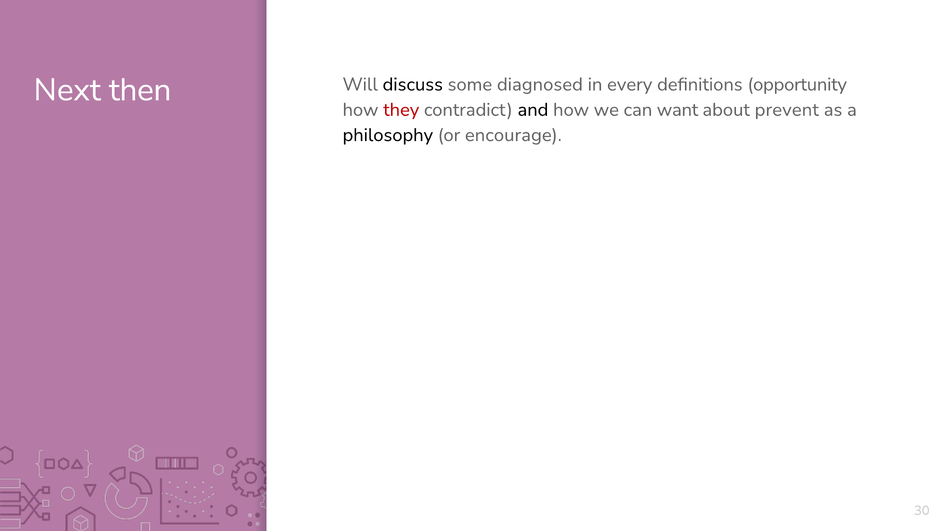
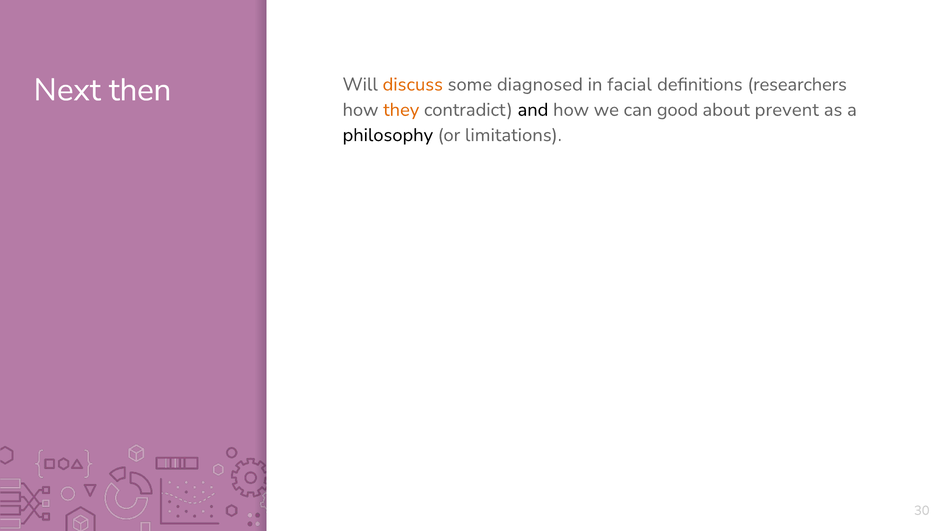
discuss colour: black -> orange (413, 84)
every: every -> facial (630, 84)
opportunity: opportunity -> researchers (797, 84)
they colour: red -> orange (401, 110)
want: want -> good (677, 110)
encourage: encourage -> limitations (513, 135)
